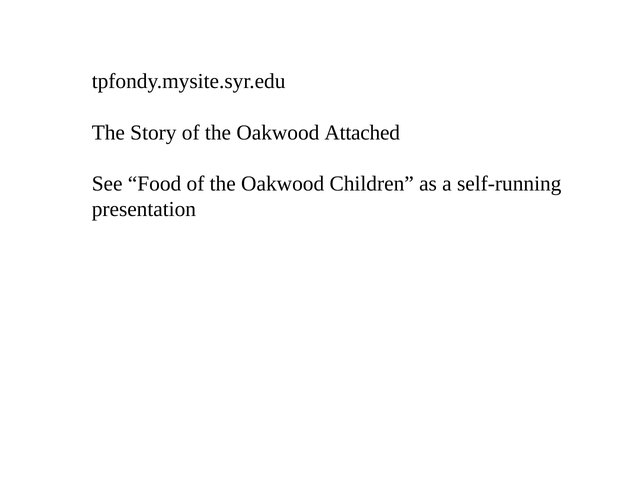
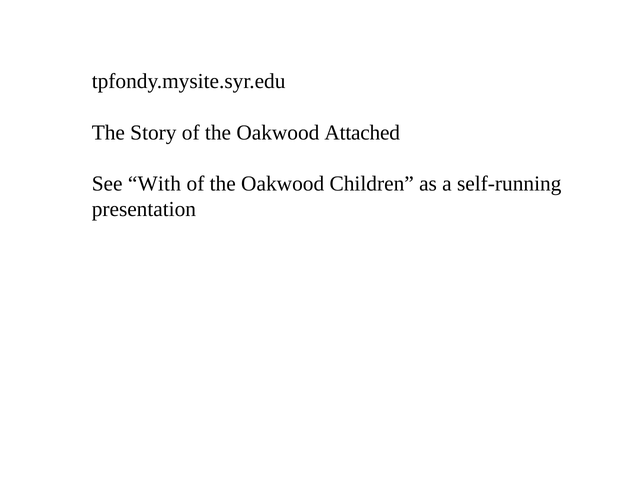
Food: Food -> With (154, 184)
